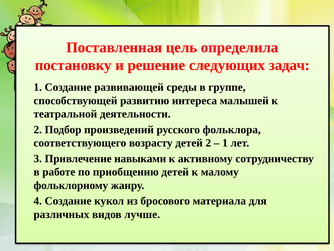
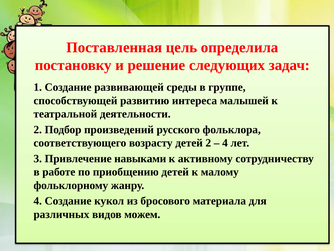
1: 1 -> 4 (225, 143)
лучше: лучше -> можем (142, 214)
